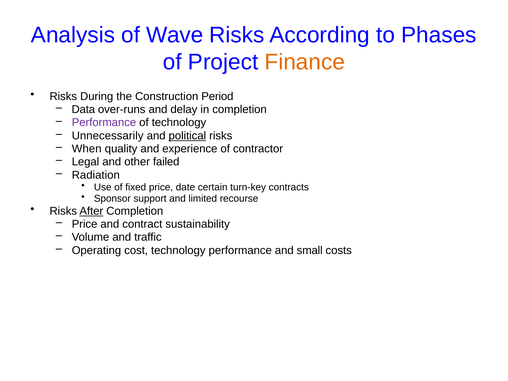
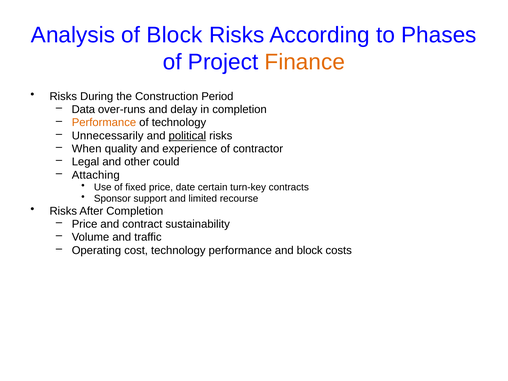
of Wave: Wave -> Block (175, 35)
Performance colour: purple -> orange (104, 123)
failed: failed -> could (166, 162)
Radiation: Radiation -> Attaching (96, 175)
After underline: present -> none (91, 211)
and small: small -> block (310, 250)
